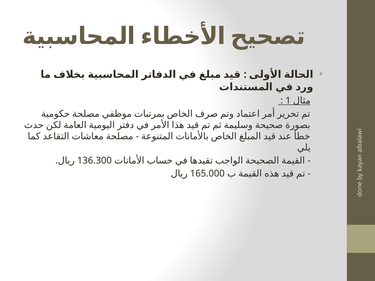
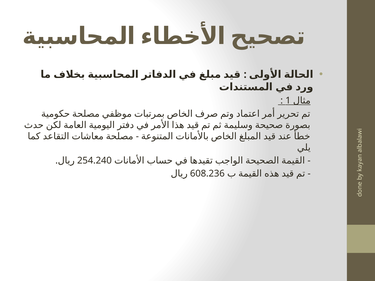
136.300: 136.300 -> 254.240 (94, 161)
165.000: 165.000 -> 608.236 (207, 174)
